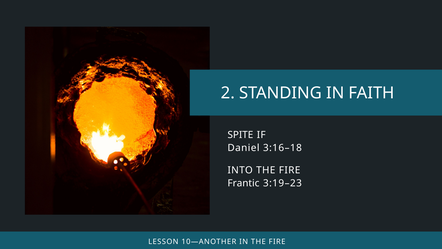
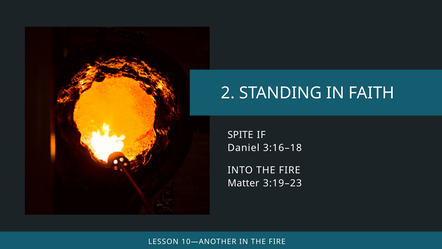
Frantic: Frantic -> Matter (243, 183)
